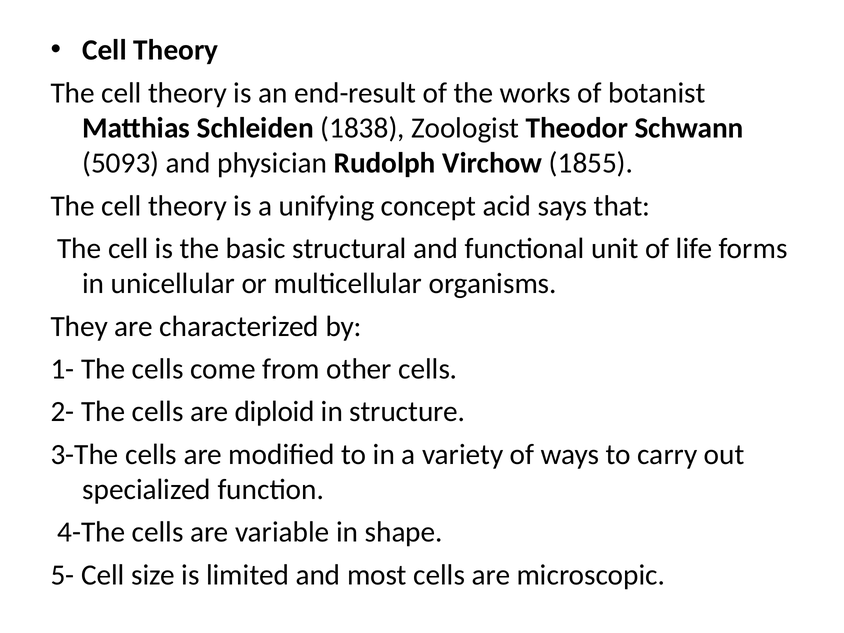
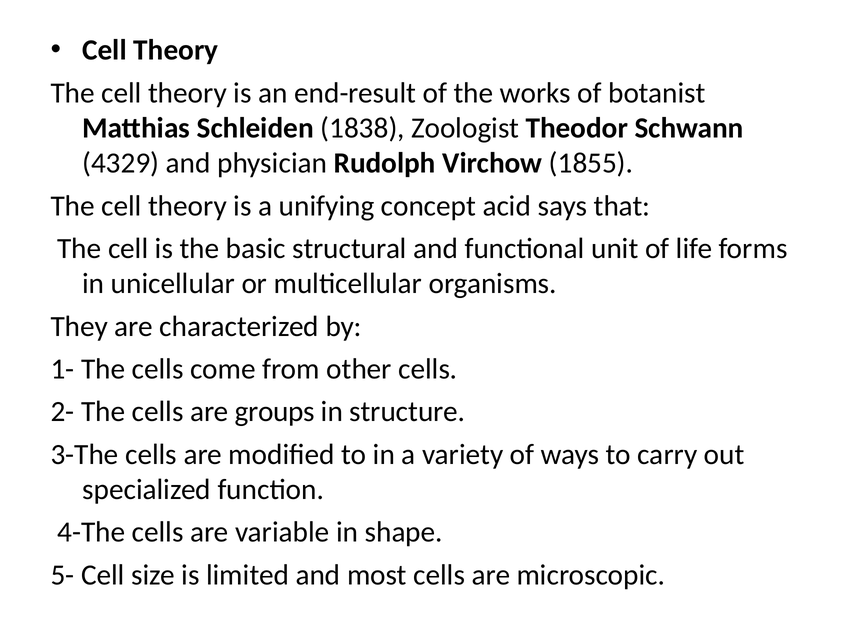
5093: 5093 -> 4329 (121, 163)
diploid: diploid -> groups (275, 412)
